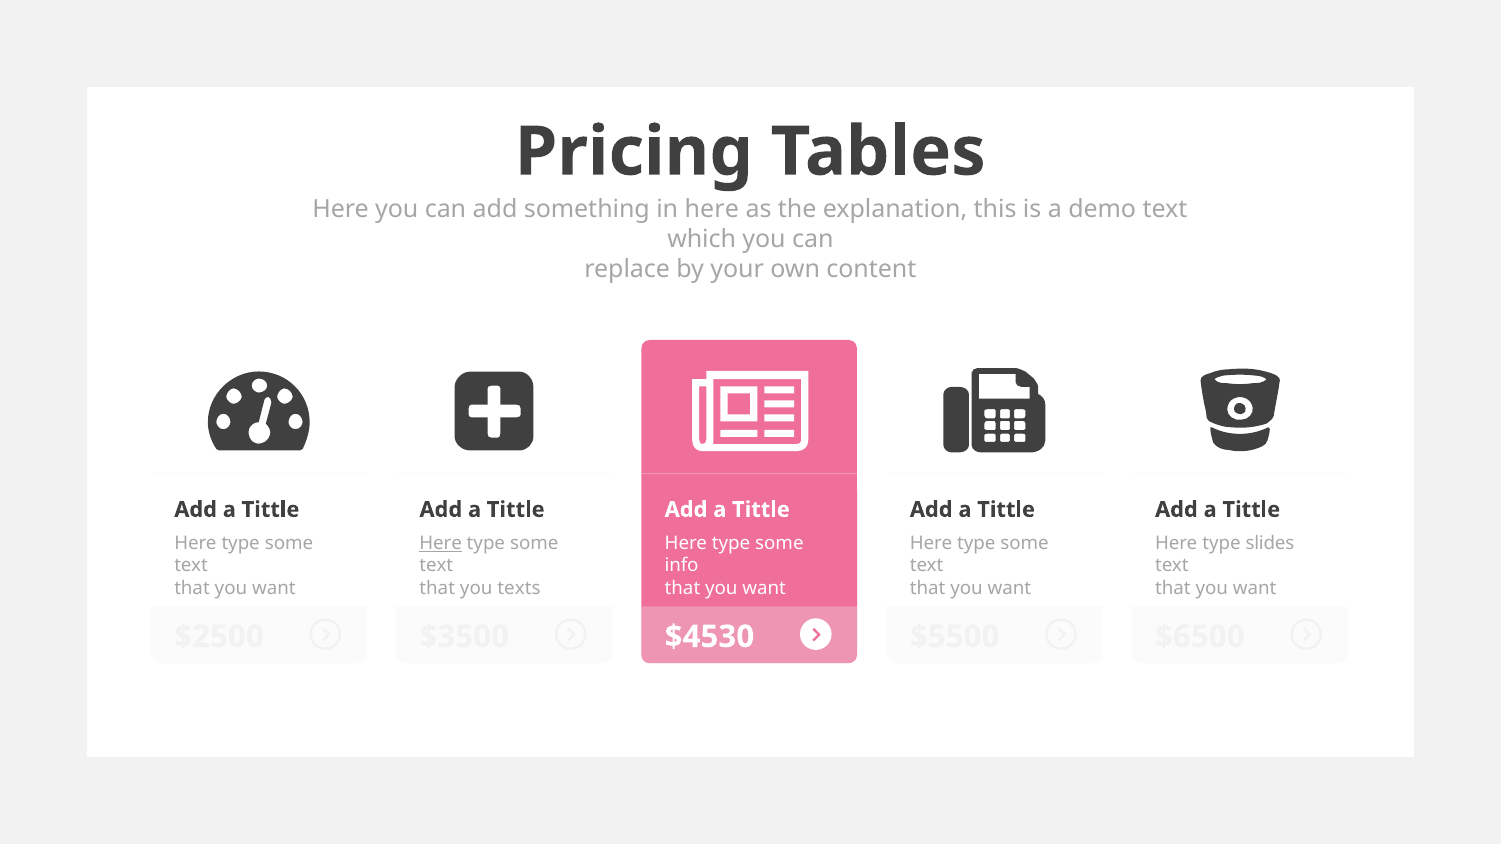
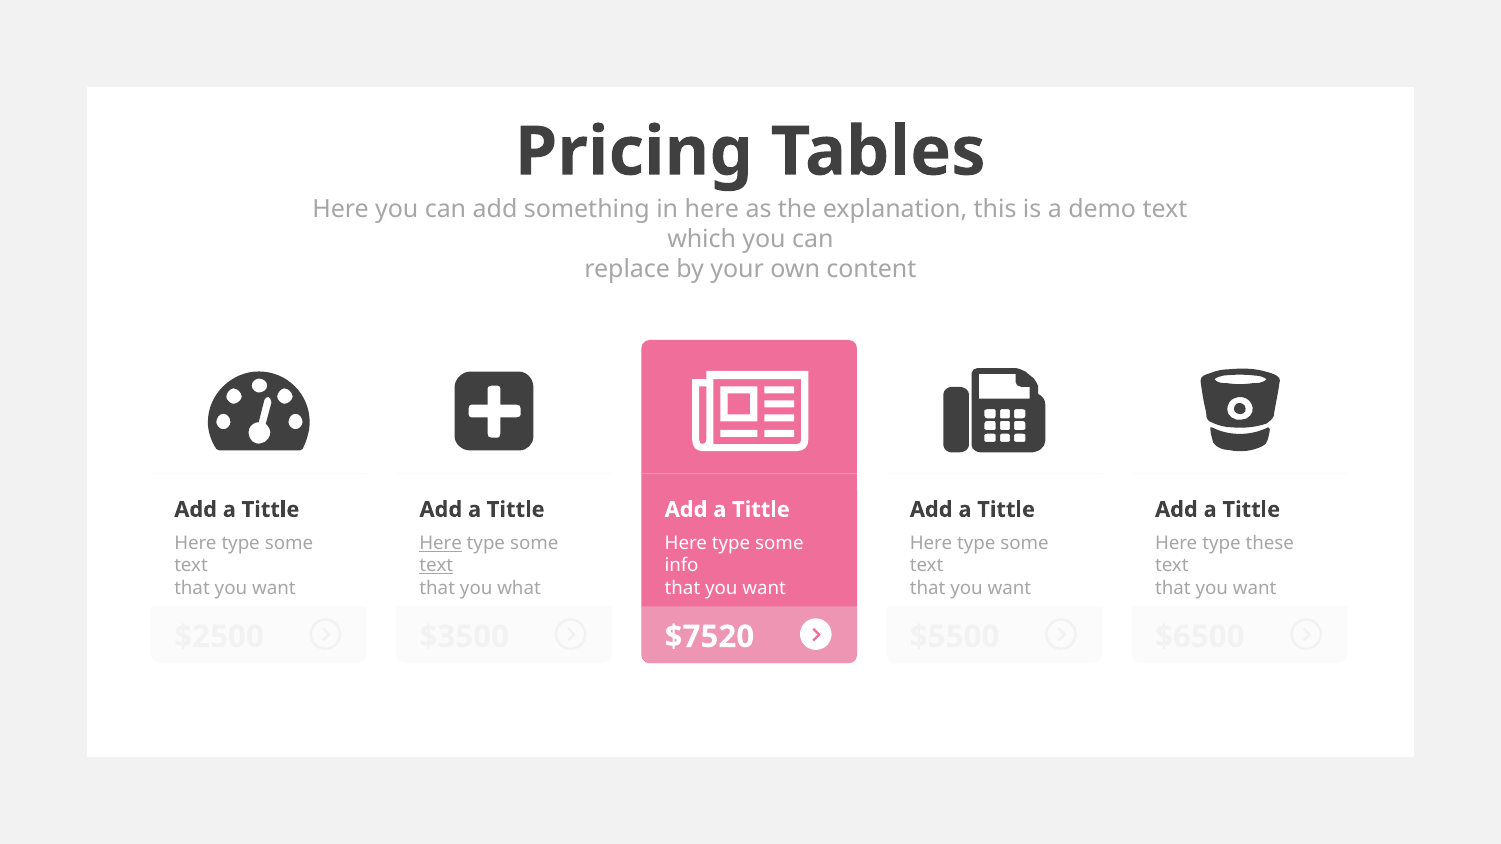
slides: slides -> these (1270, 543)
text underline: none -> present (436, 566)
texts: texts -> what (519, 589)
$4530: $4530 -> $7520 (709, 637)
